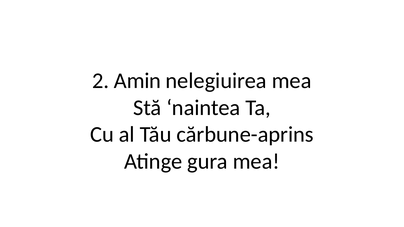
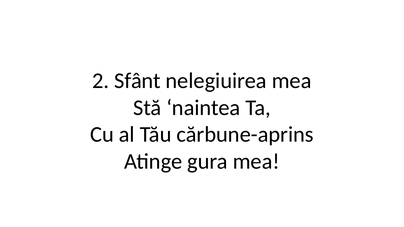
Amin: Amin -> Sfânt (137, 81)
